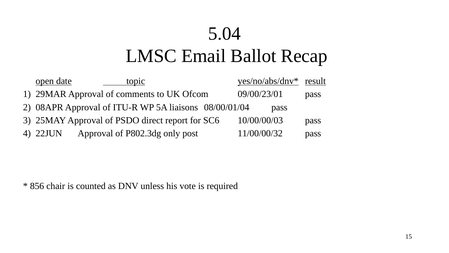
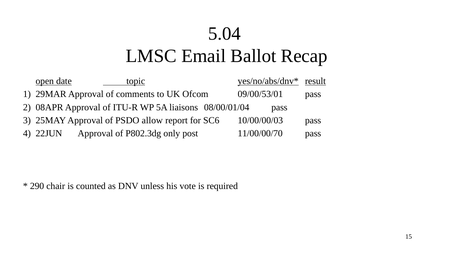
09/00/23/01: 09/00/23/01 -> 09/00/53/01 (260, 94)
direct: direct -> allow (152, 120)
11/00/00/32: 11/00/00/32 -> 11/00/00/70 (260, 133)
856: 856 -> 290 (37, 186)
